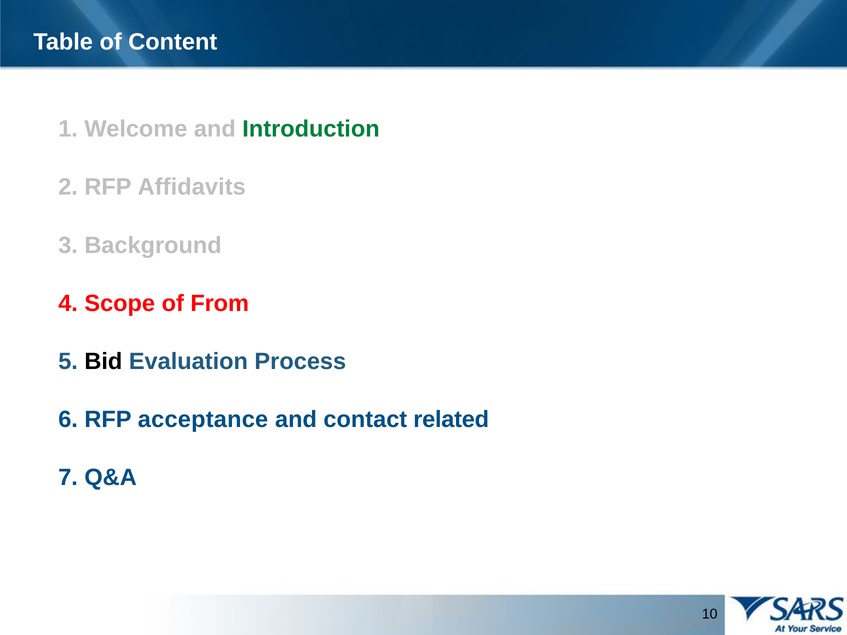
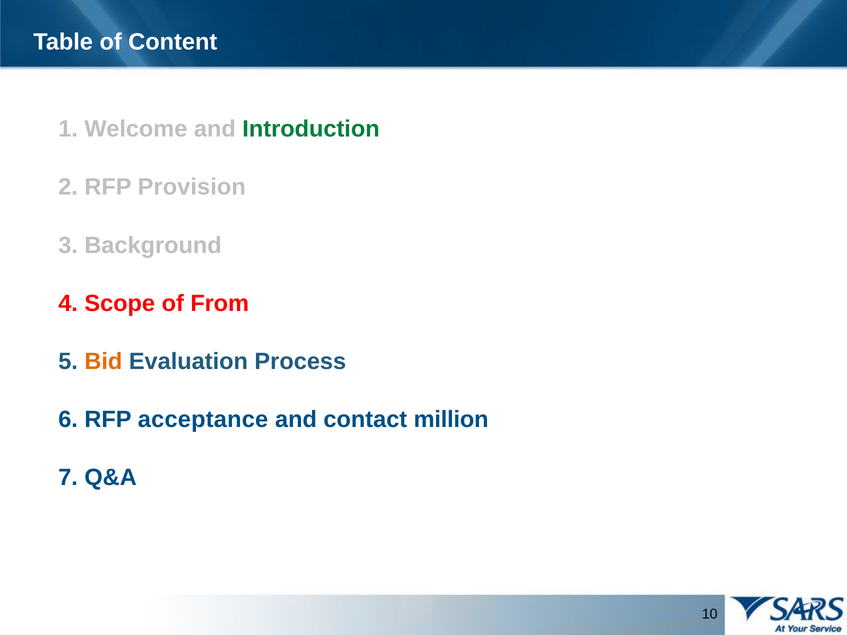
Affidavits: Affidavits -> Provision (192, 187)
Bid colour: black -> orange (103, 362)
related: related -> million (451, 420)
